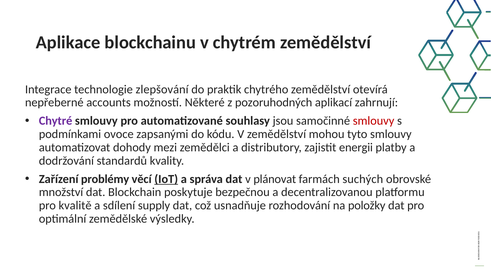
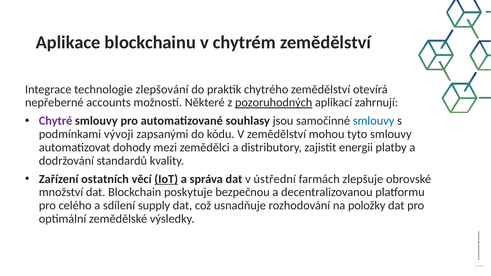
pozoruhodných underline: none -> present (274, 103)
smlouvy colour: red -> blue (374, 121)
ovoce: ovoce -> vývoji (119, 134)
problémy: problémy -> ostatních (105, 179)
plánovat: plánovat -> ústřední (275, 179)
suchých: suchých -> zlepšuje (363, 179)
kvalitě: kvalitě -> celého (75, 206)
